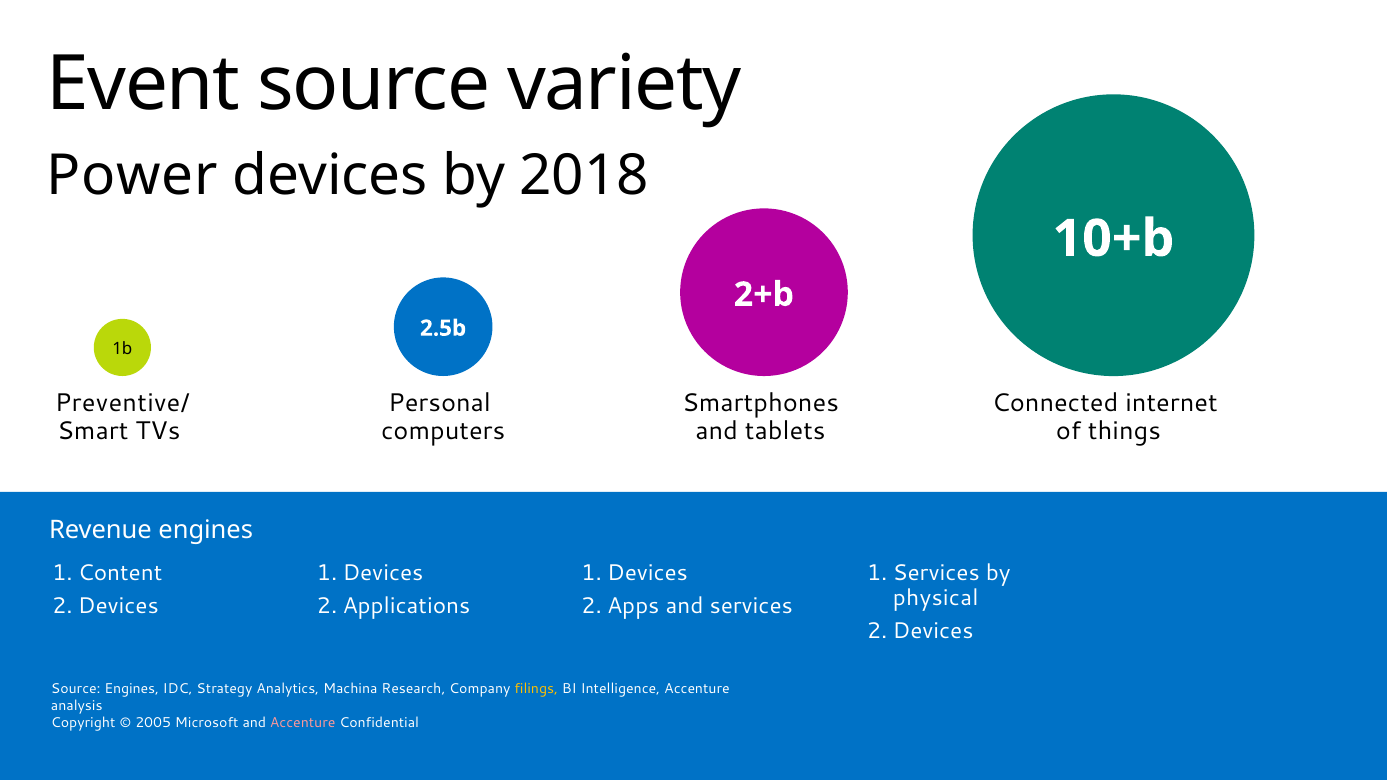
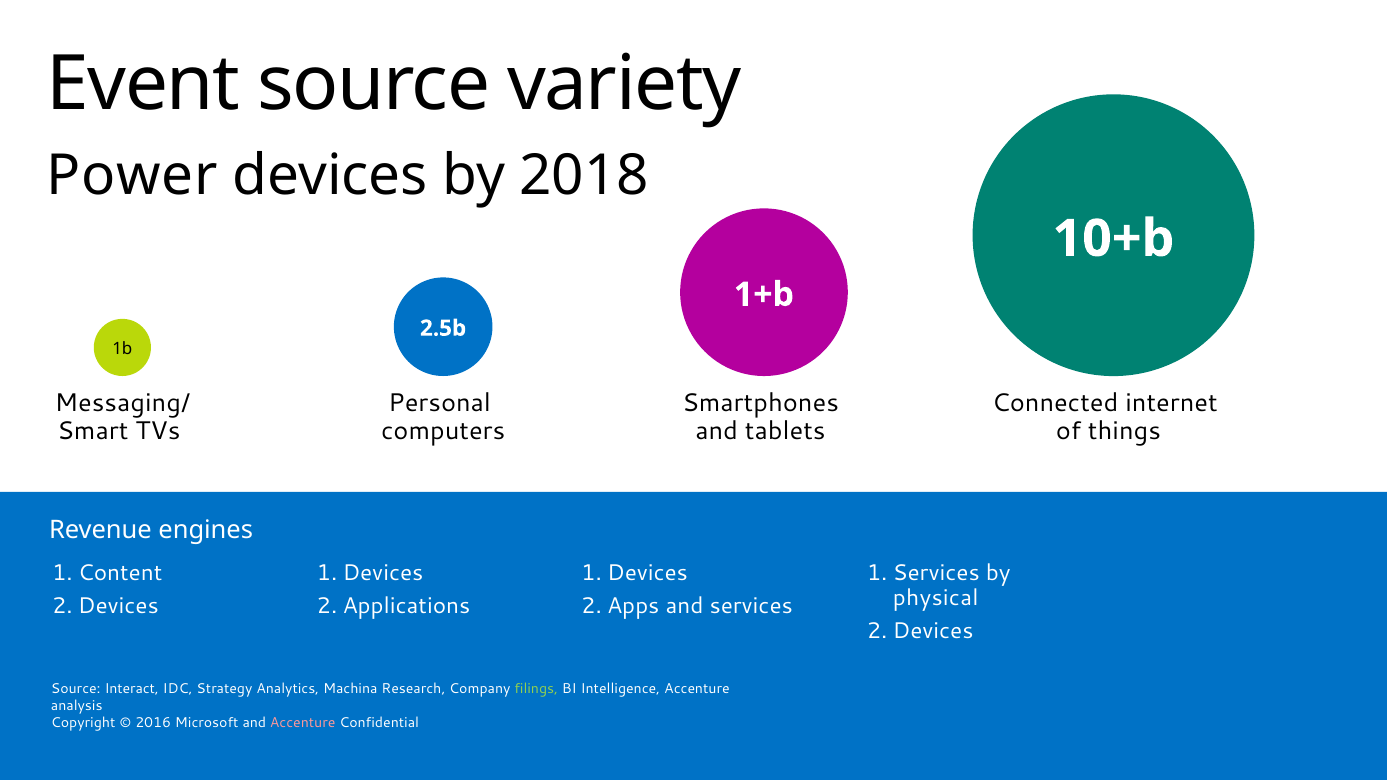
2+b: 2+b -> 1+b (764, 295)
Preventive/: Preventive/ -> Messaging/ (122, 403)
Source Engines: Engines -> Interact (132, 689)
filings colour: yellow -> light green (536, 689)
2005: 2005 -> 2016 (153, 723)
